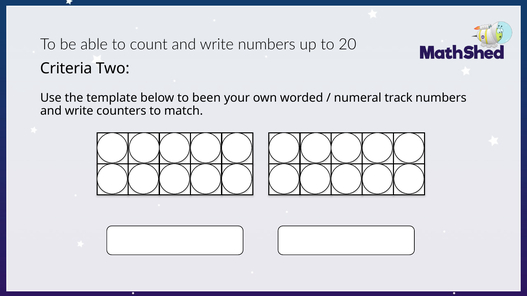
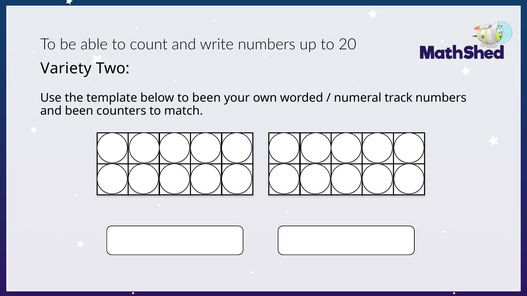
Criteria: Criteria -> Variety (66, 69)
write: write -> been (79, 111)
